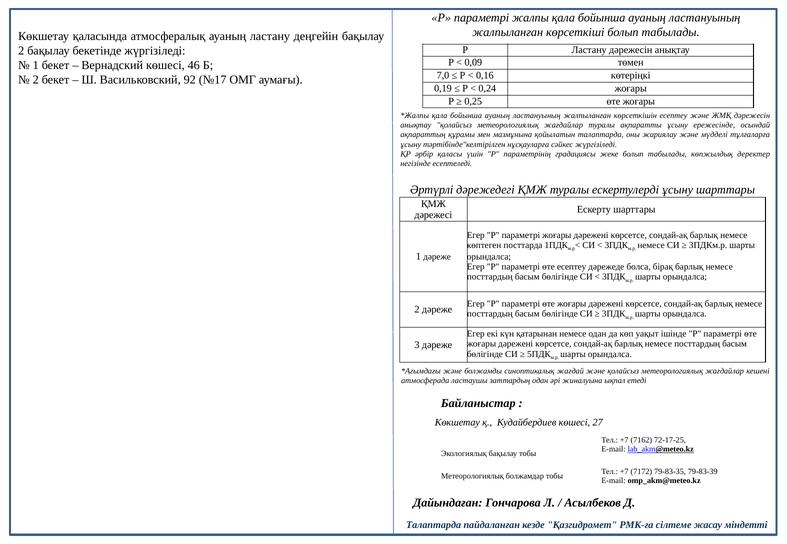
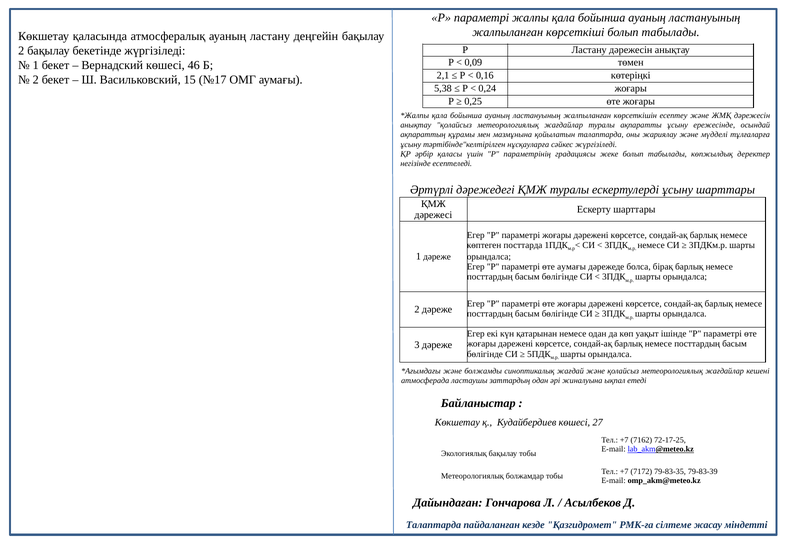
7,0: 7,0 -> 2,1 (443, 76)
92: 92 -> 15 (190, 80)
0,19: 0,19 -> 5,38 (443, 89)
өте есептеу: есептеу -> аумағы (572, 267)
